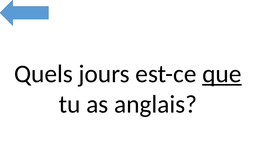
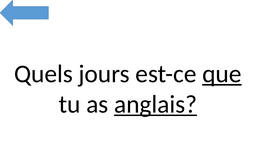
anglais underline: none -> present (156, 104)
